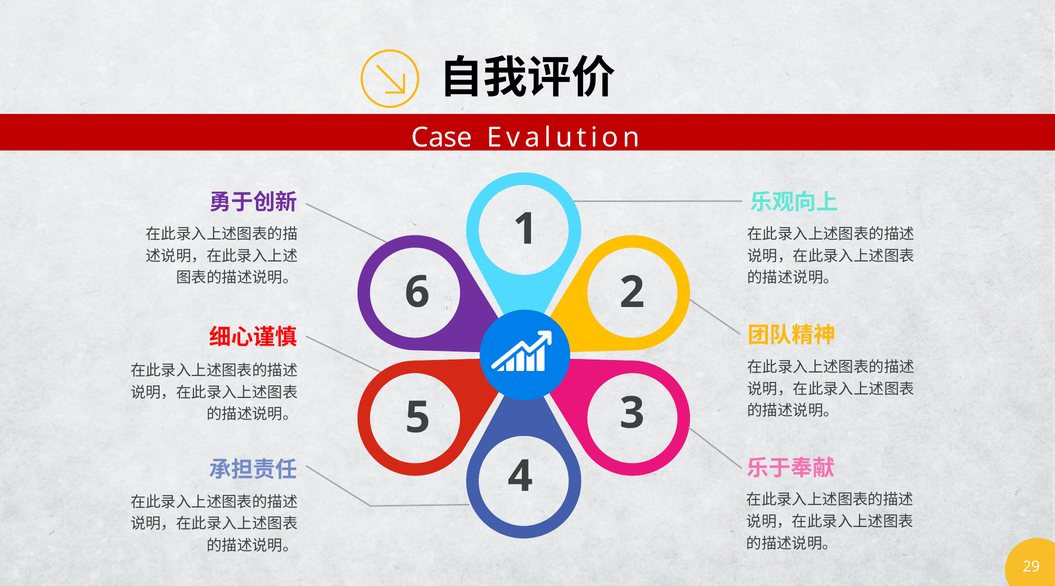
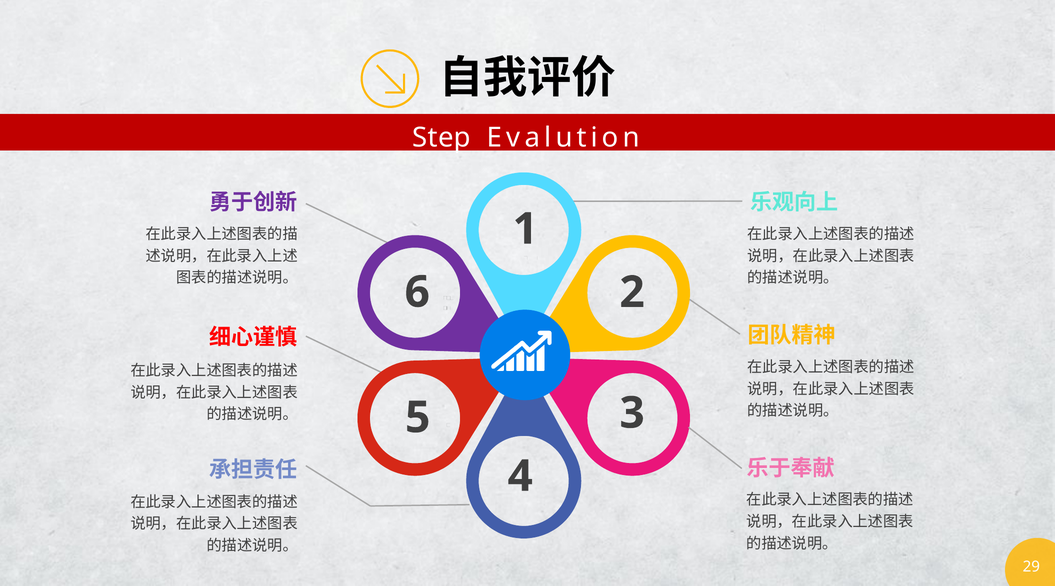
Case: Case -> Step (442, 138)
